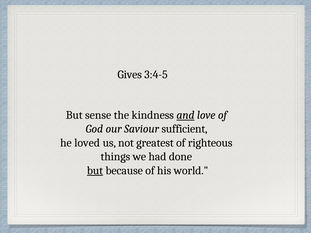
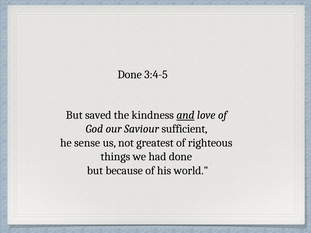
Gives: Gives -> Done (130, 75)
sense: sense -> saved (98, 115)
loved: loved -> sense (87, 143)
but underline: present -> none (95, 171)
